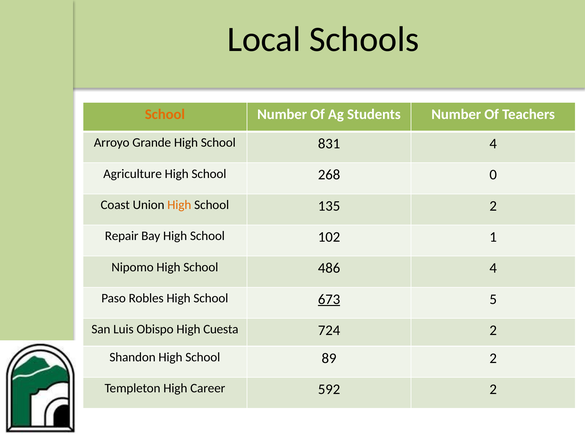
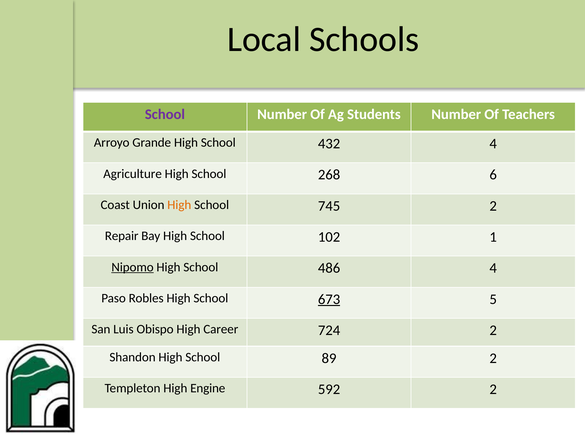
School colour: orange -> purple (165, 114)
831: 831 -> 432 (329, 144)
0: 0 -> 6 (493, 175)
135: 135 -> 745 (329, 206)
Nipomo underline: none -> present (133, 267)
Cuesta: Cuesta -> Career (221, 329)
Career: Career -> Engine (208, 388)
